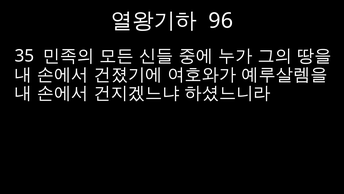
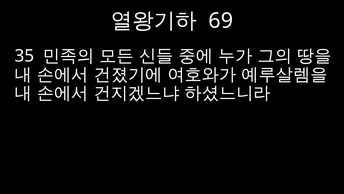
96: 96 -> 69 (221, 21)
